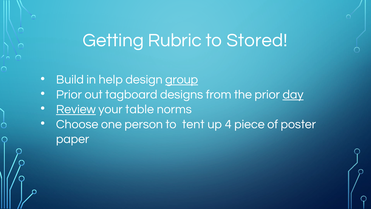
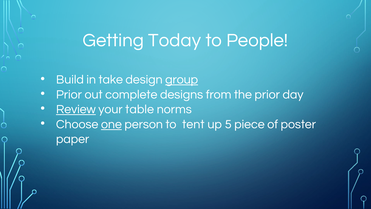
Rubric: Rubric -> Today (175, 40)
Stored: Stored -> People (257, 40)
help: help -> take (111, 80)
tagboard: tagboard -> complete (131, 94)
day underline: present -> none (293, 94)
one underline: none -> present (111, 124)
4: 4 -> 5 (228, 124)
